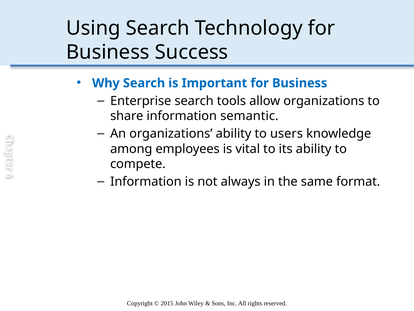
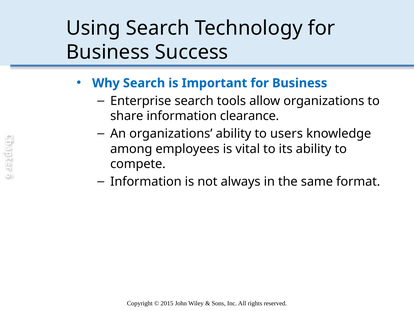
semantic: semantic -> clearance (250, 116)
